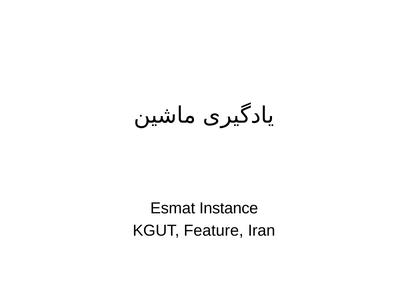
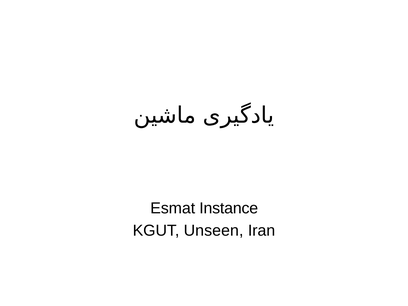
Feature: Feature -> Unseen (214, 231)
